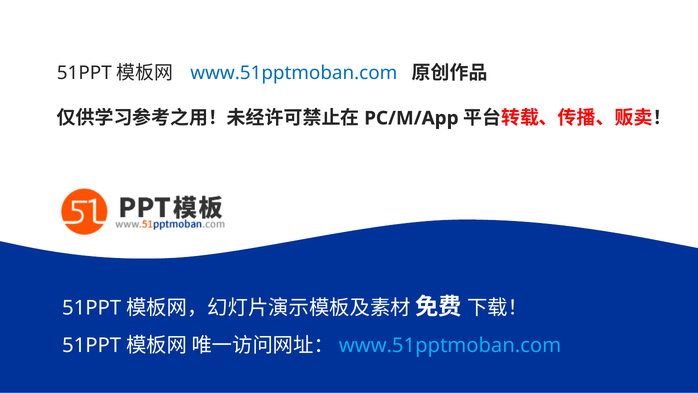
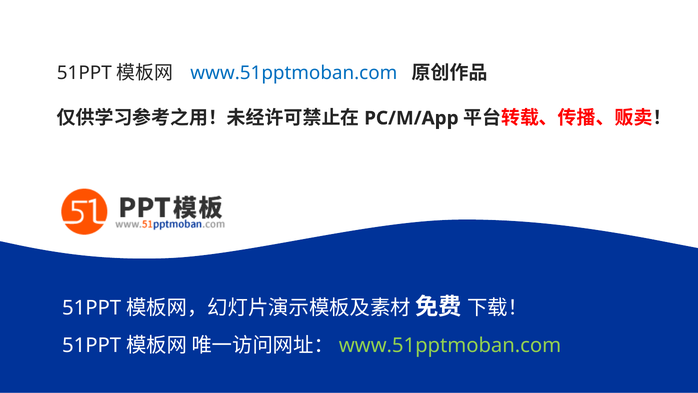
www.51pptmoban.com colour: light blue -> light green (450, 345)
